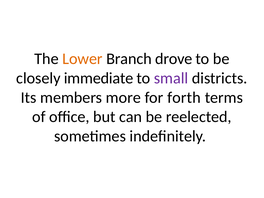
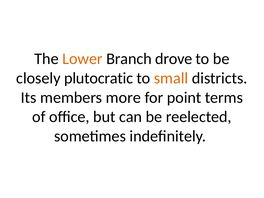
immediate: immediate -> plutocratic (99, 78)
small colour: purple -> orange (171, 78)
forth: forth -> point (184, 97)
